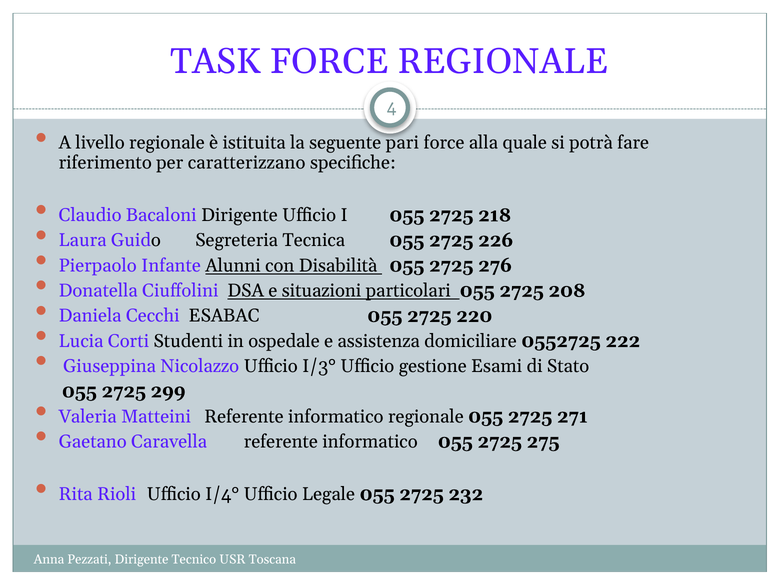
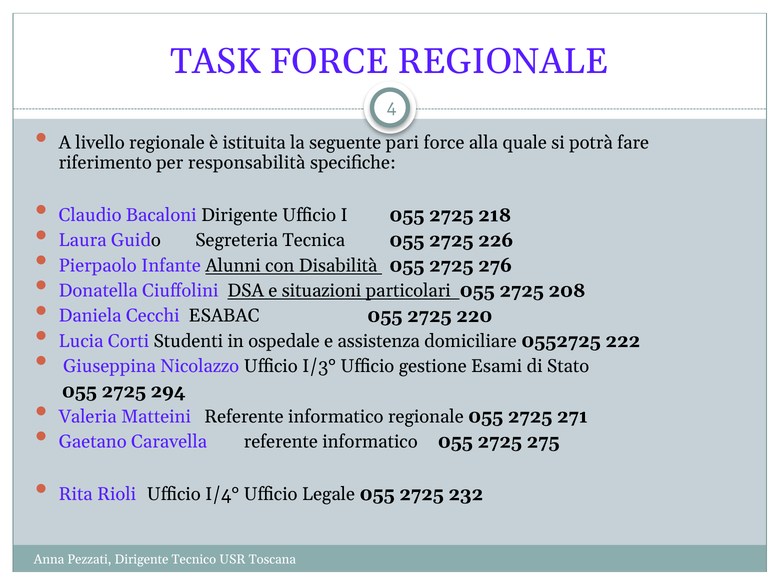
caratterizzano: caratterizzano -> responsabilità (247, 163)
299: 299 -> 294 (168, 391)
